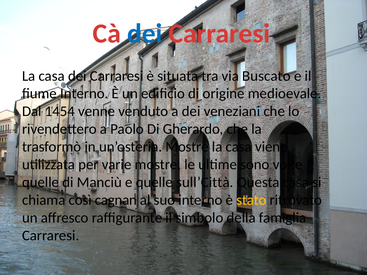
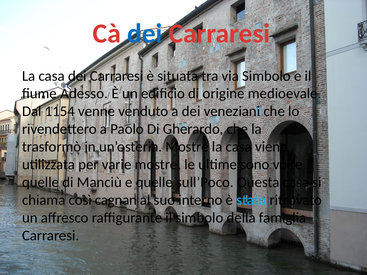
via Buscato: Buscato -> Simbolo (266, 76)
fiume Interno: Interno -> Adesso (84, 94)
1454: 1454 -> 1154 (60, 111)
sull’Città: sull’Città -> sull’Poco (205, 182)
stato colour: yellow -> light blue (251, 200)
